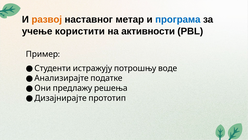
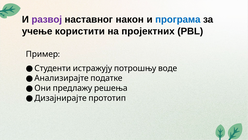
развој colour: orange -> purple (47, 20)
метар: метар -> након (130, 20)
активности: активности -> пројектних (148, 31)
